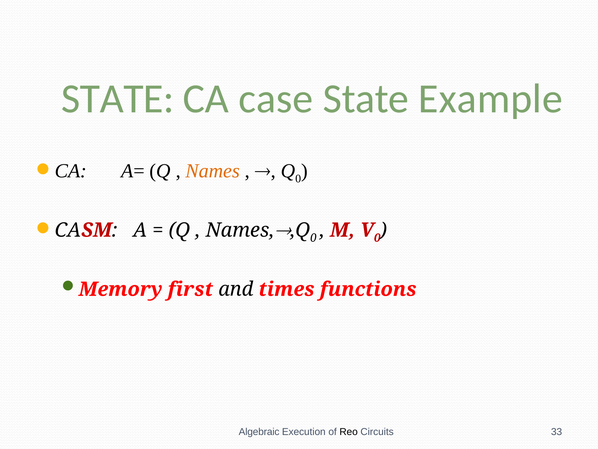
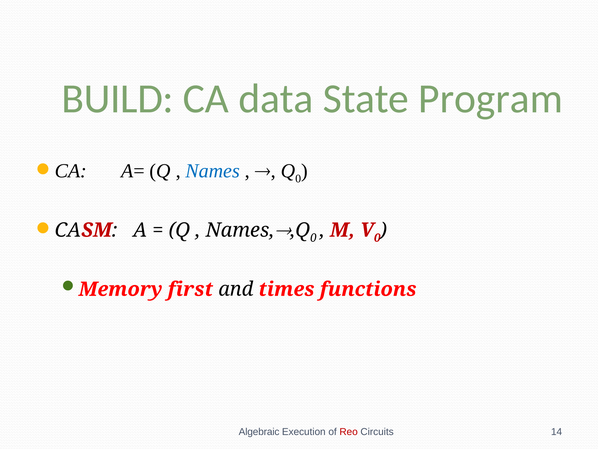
STATE: STATE -> BUILD (118, 99)
case: case -> data (276, 99)
Example: Example -> Program (491, 99)
Names colour: orange -> blue (213, 171)
Reo colour: black -> red (349, 431)
33: 33 -> 14 (557, 431)
